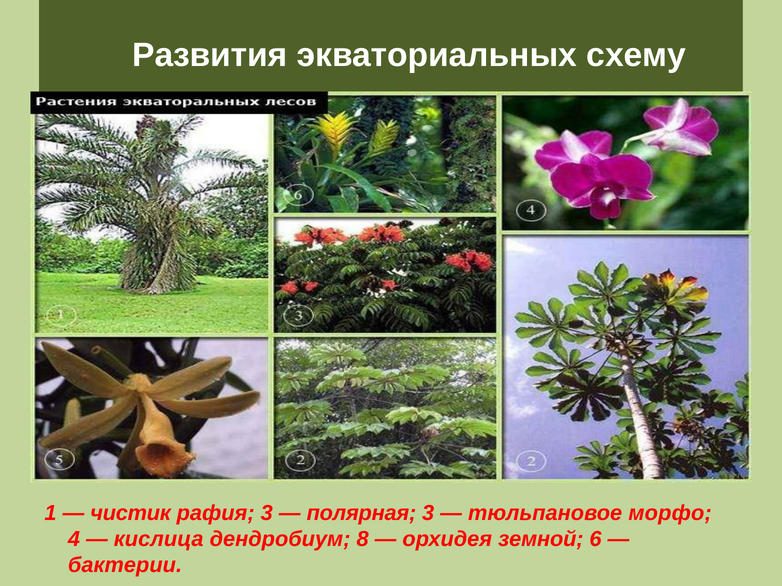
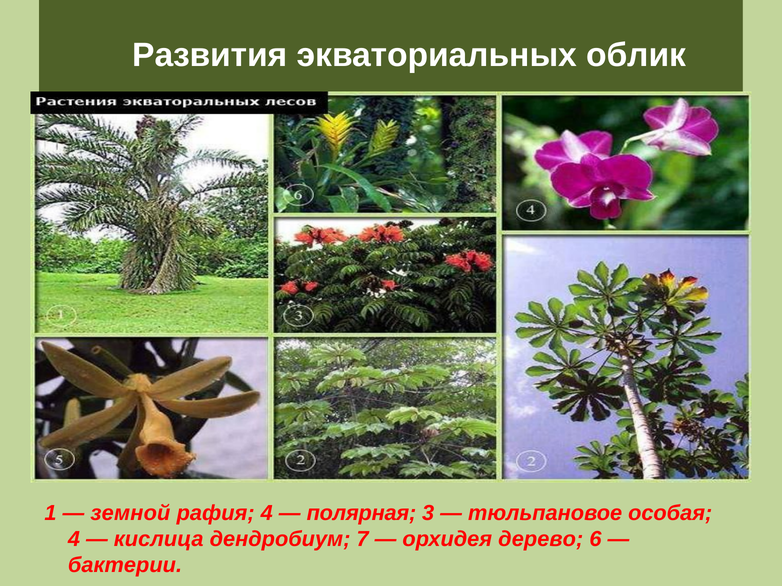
схему: схему -> облик (636, 55)
чистик: чистик -> земной (130, 513)
рафия 3: 3 -> 4 (267, 513)
морфо: морфо -> особая (670, 513)
8: 8 -> 7 (363, 539)
земной: земной -> дерево (541, 539)
